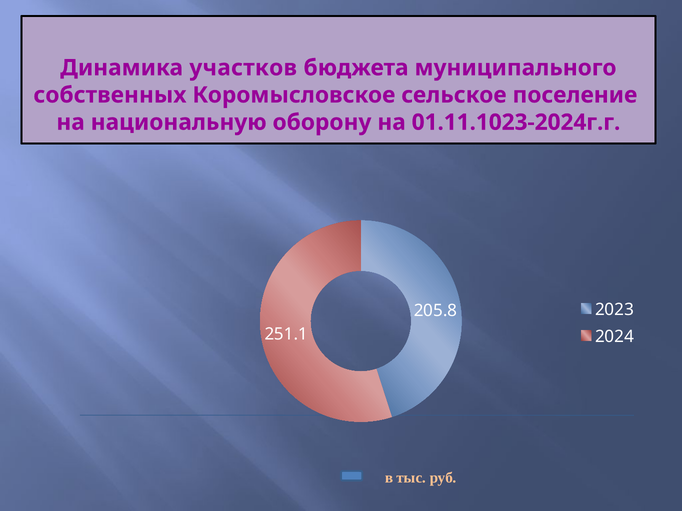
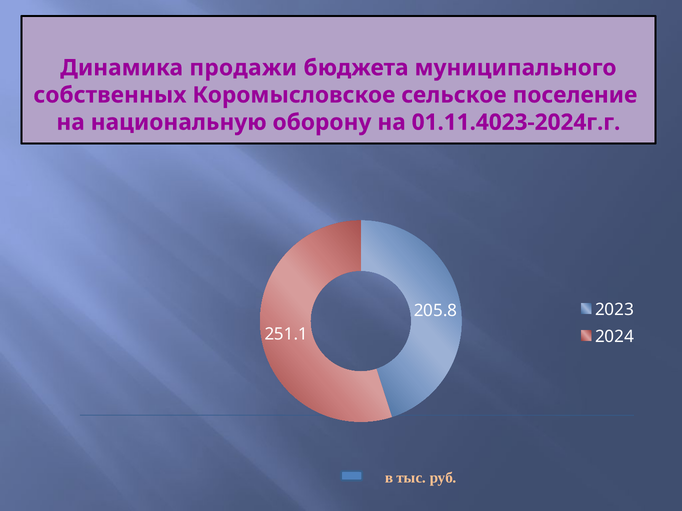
участков: участков -> продажи (243, 68)
01.11.1023-2024г.г: 01.11.1023-2024г.г -> 01.11.4023-2024г.г (516, 122)
